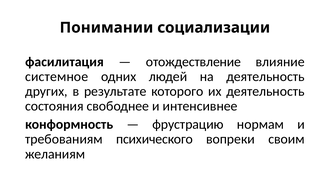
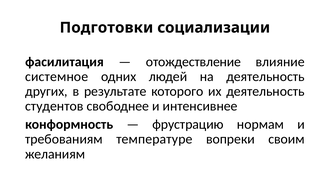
Понимании: Понимании -> Подготовки (106, 28)
состояния: состояния -> студентов (54, 107)
психического: психического -> температуре (154, 140)
